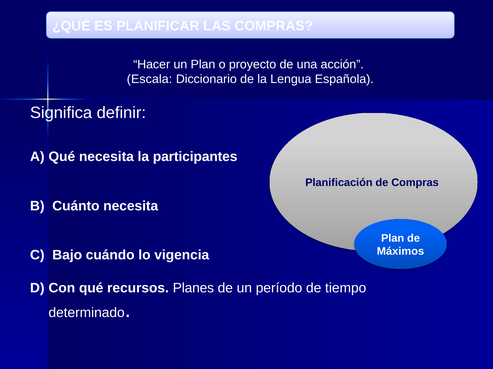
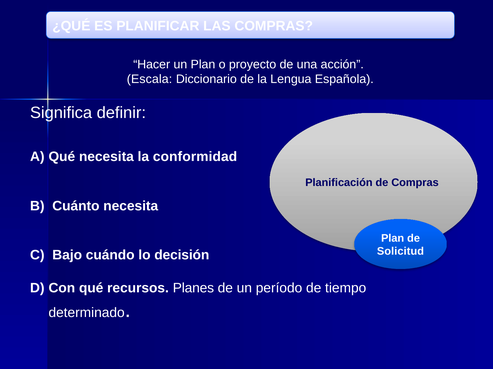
participantes: participantes -> conformidad (195, 157)
Máximos: Máximos -> Solicitud (400, 252)
vigencia: vigencia -> decisión (182, 256)
